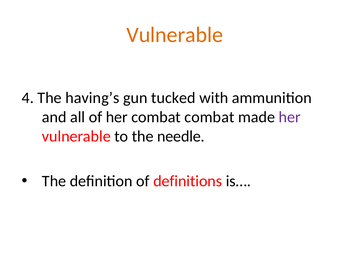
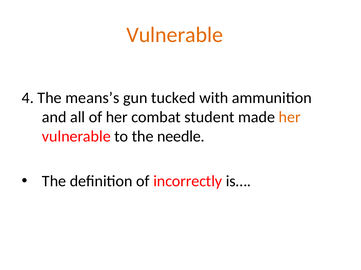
having’s: having’s -> means’s (92, 98)
combat combat: combat -> student (209, 117)
her colour: purple -> orange (290, 117)
definitions: definitions -> incorrectly (188, 182)
